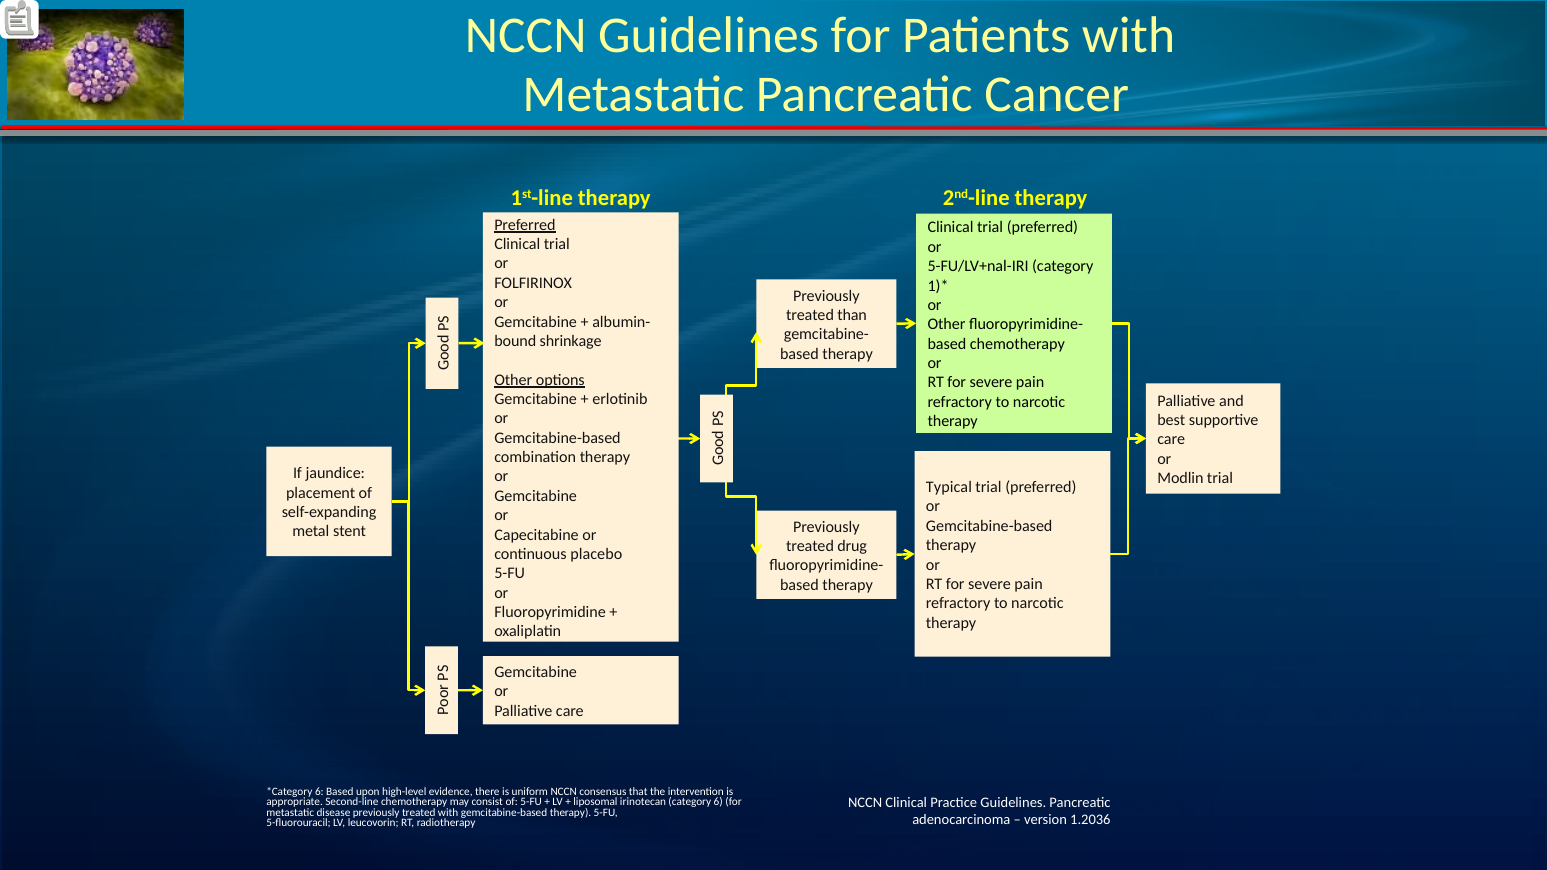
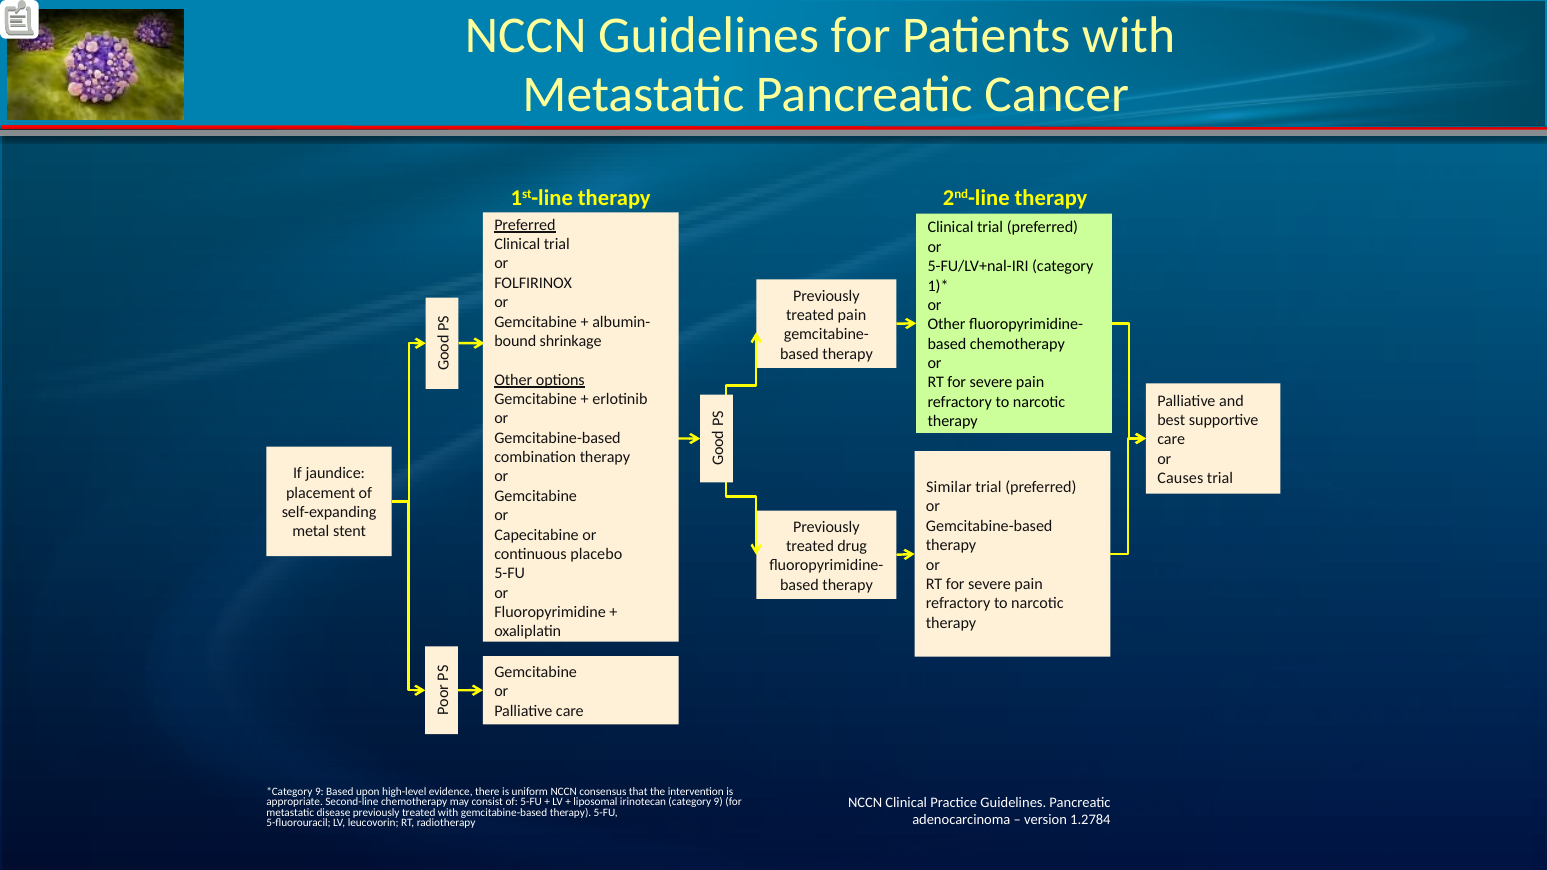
treated than: than -> pain (852, 315)
Modlin: Modlin -> Causes (1180, 478)
Typical: Typical -> Similar (949, 487)
6: 6 -> 9 (319, 792)
category 6: 6 -> 9 (718, 802)
1.2036: 1.2036 -> 1.2784 (1090, 820)
